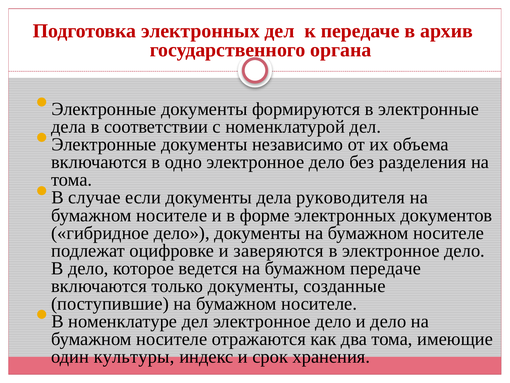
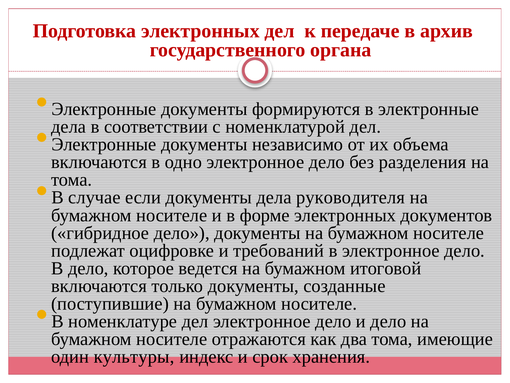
заверяются: заверяются -> требований (279, 250)
бумажном передаче: передаче -> итоговой (386, 268)
